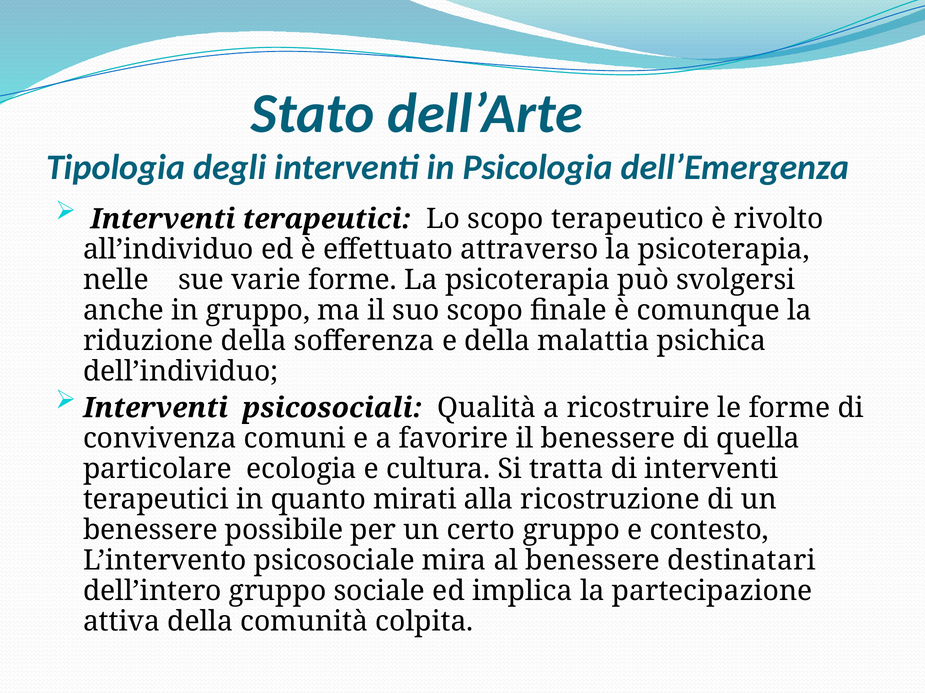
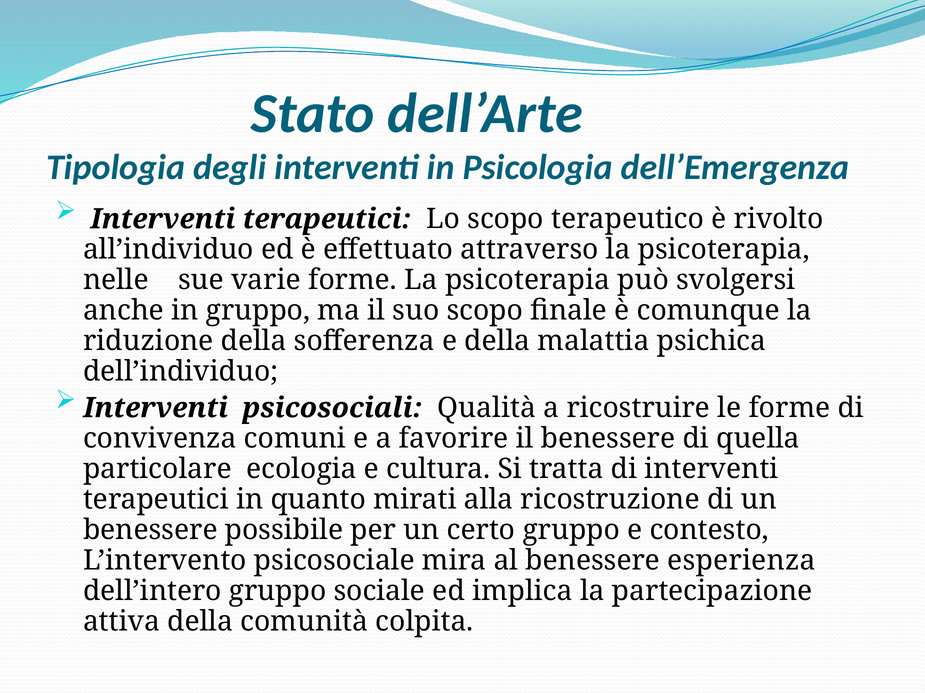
destinatari: destinatari -> esperienza (742, 561)
